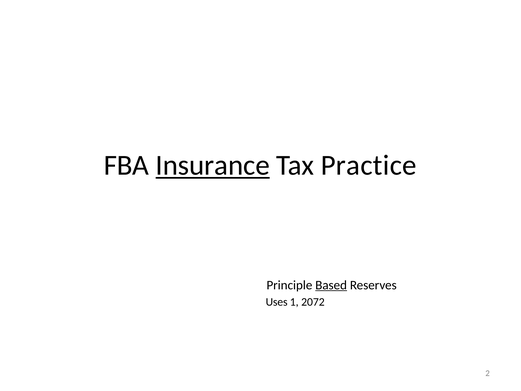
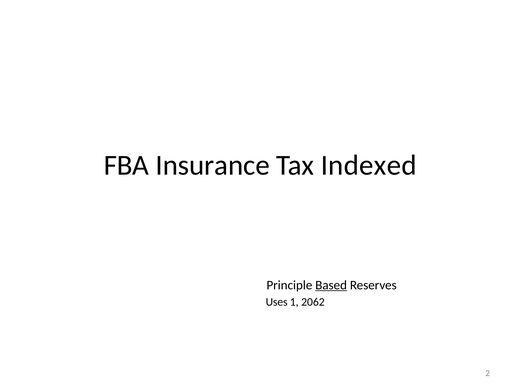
Insurance underline: present -> none (213, 165)
Practice: Practice -> Indexed (369, 165)
2072: 2072 -> 2062 (313, 302)
